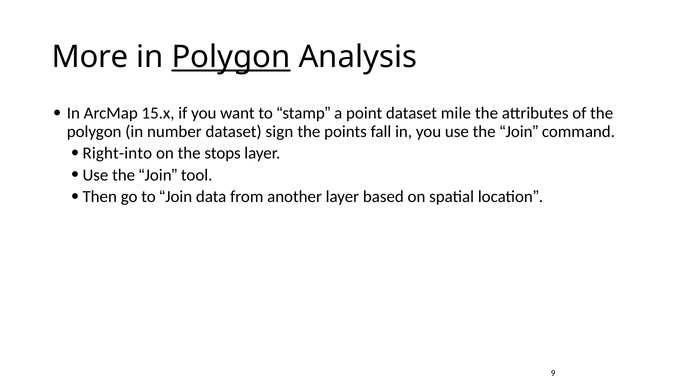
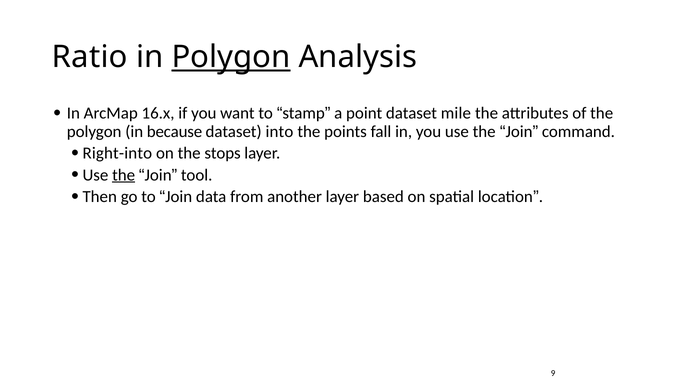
More: More -> Ratio (90, 57)
15.x: 15.x -> 16.x (158, 113)
number: number -> because (175, 132)
sign: sign -> into (279, 132)
the underline: none -> present (124, 175)
